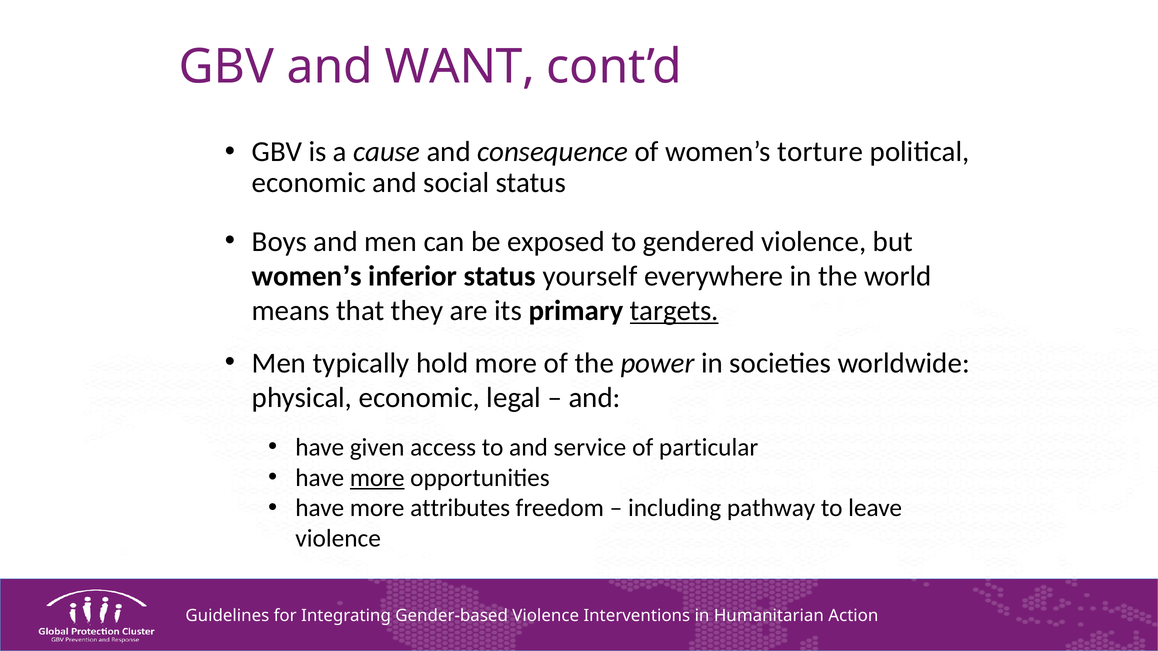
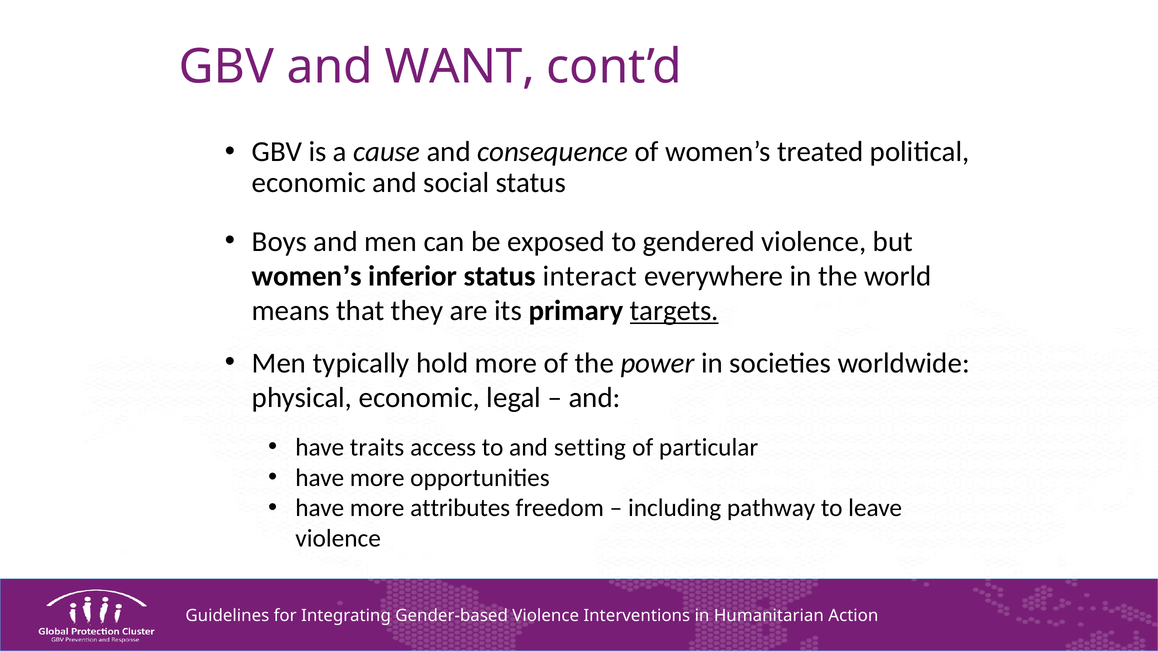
torture: torture -> treated (820, 152)
yourself: yourself -> interact (590, 276)
given: given -> traits (377, 448)
service: service -> setting (590, 448)
more underline: present -> none (377, 478)
